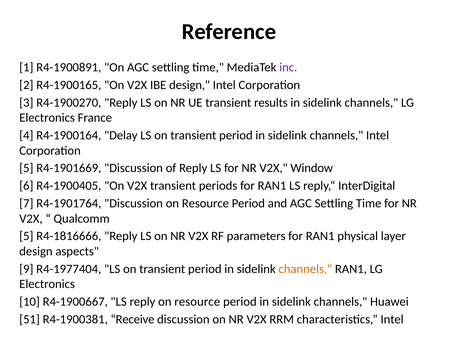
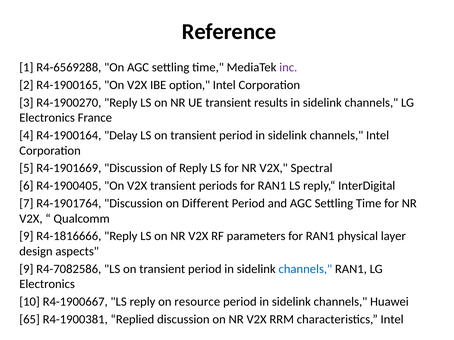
R4-1900891: R4-1900891 -> R4-6569288 (69, 67)
IBE design: design -> option (190, 85)
Window: Window -> Spectral (312, 168)
Discussion on Resource: Resource -> Different (205, 204)
5: 5 -> 9 (26, 237)
R4-1977404: R4-1977404 -> R4-7082586 (69, 269)
channels colour: orange -> blue (305, 269)
51: 51 -> 65 (30, 320)
Receive: Receive -> Replied (132, 320)
